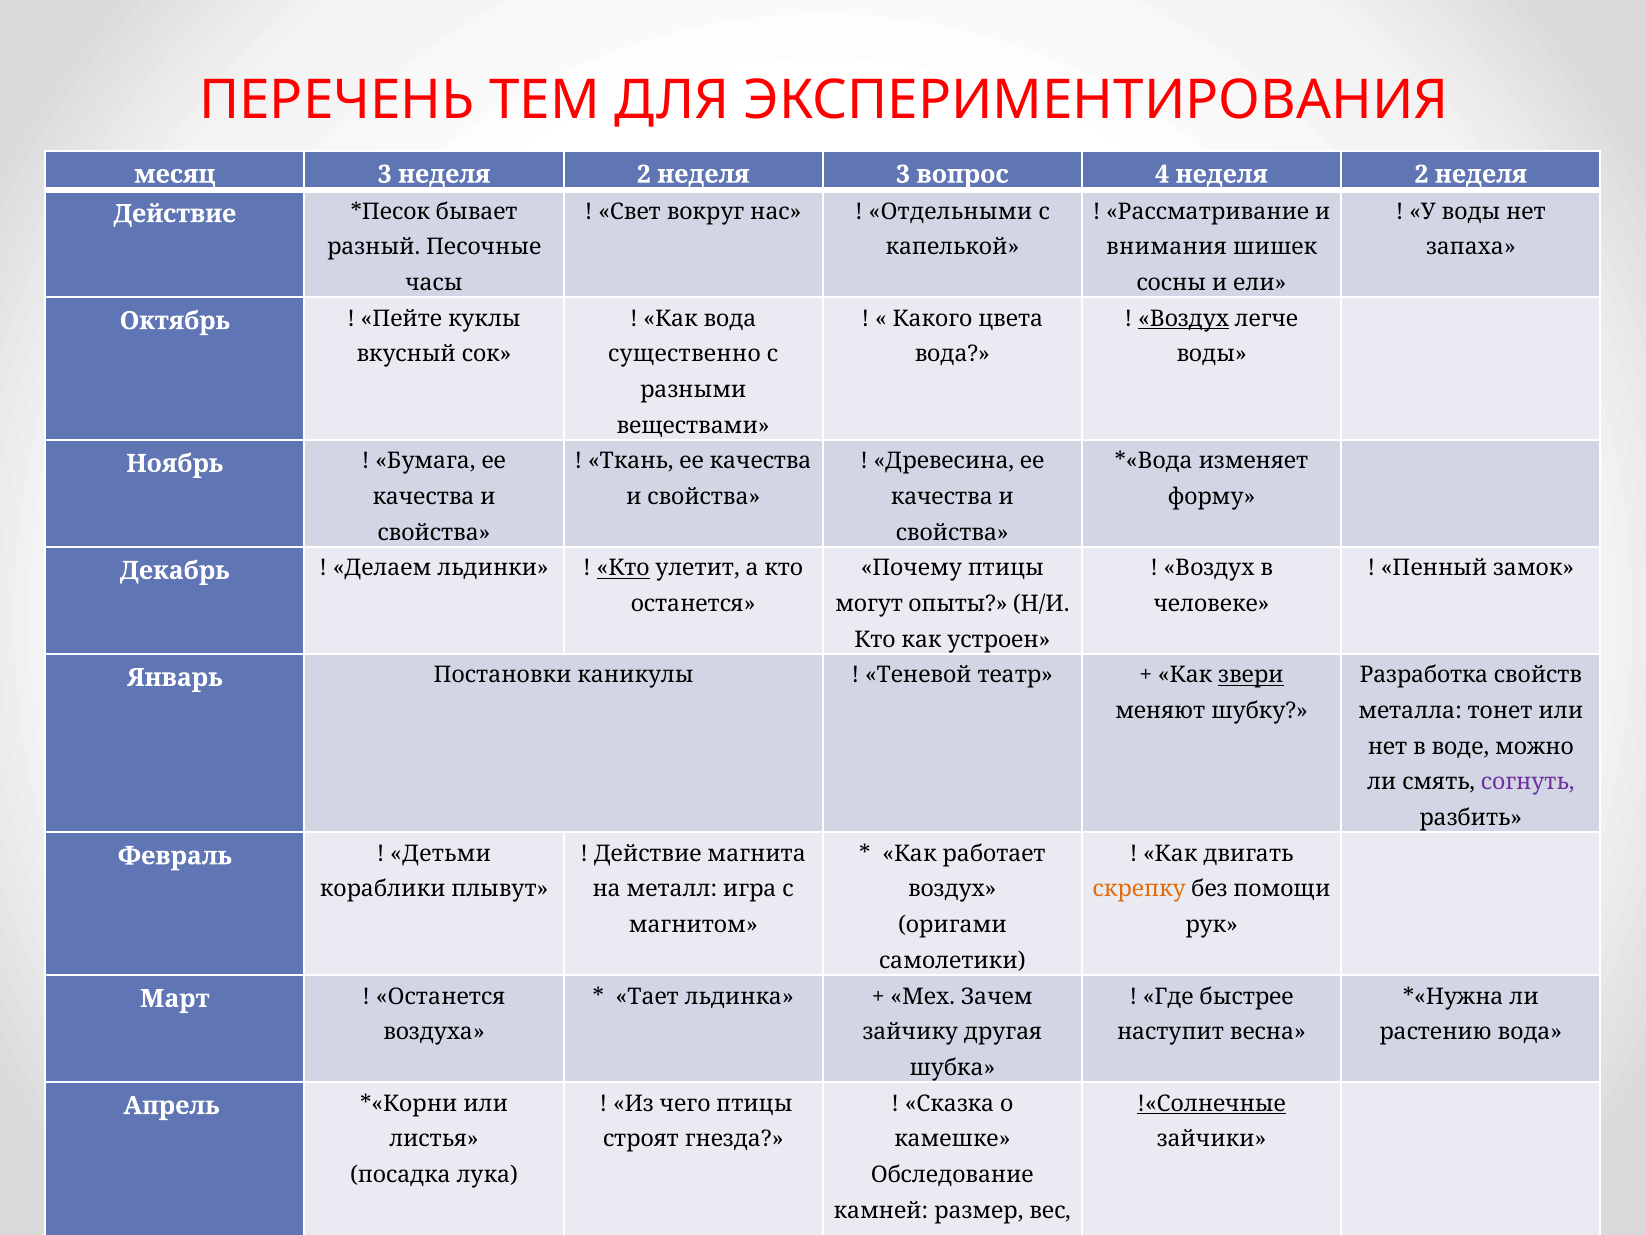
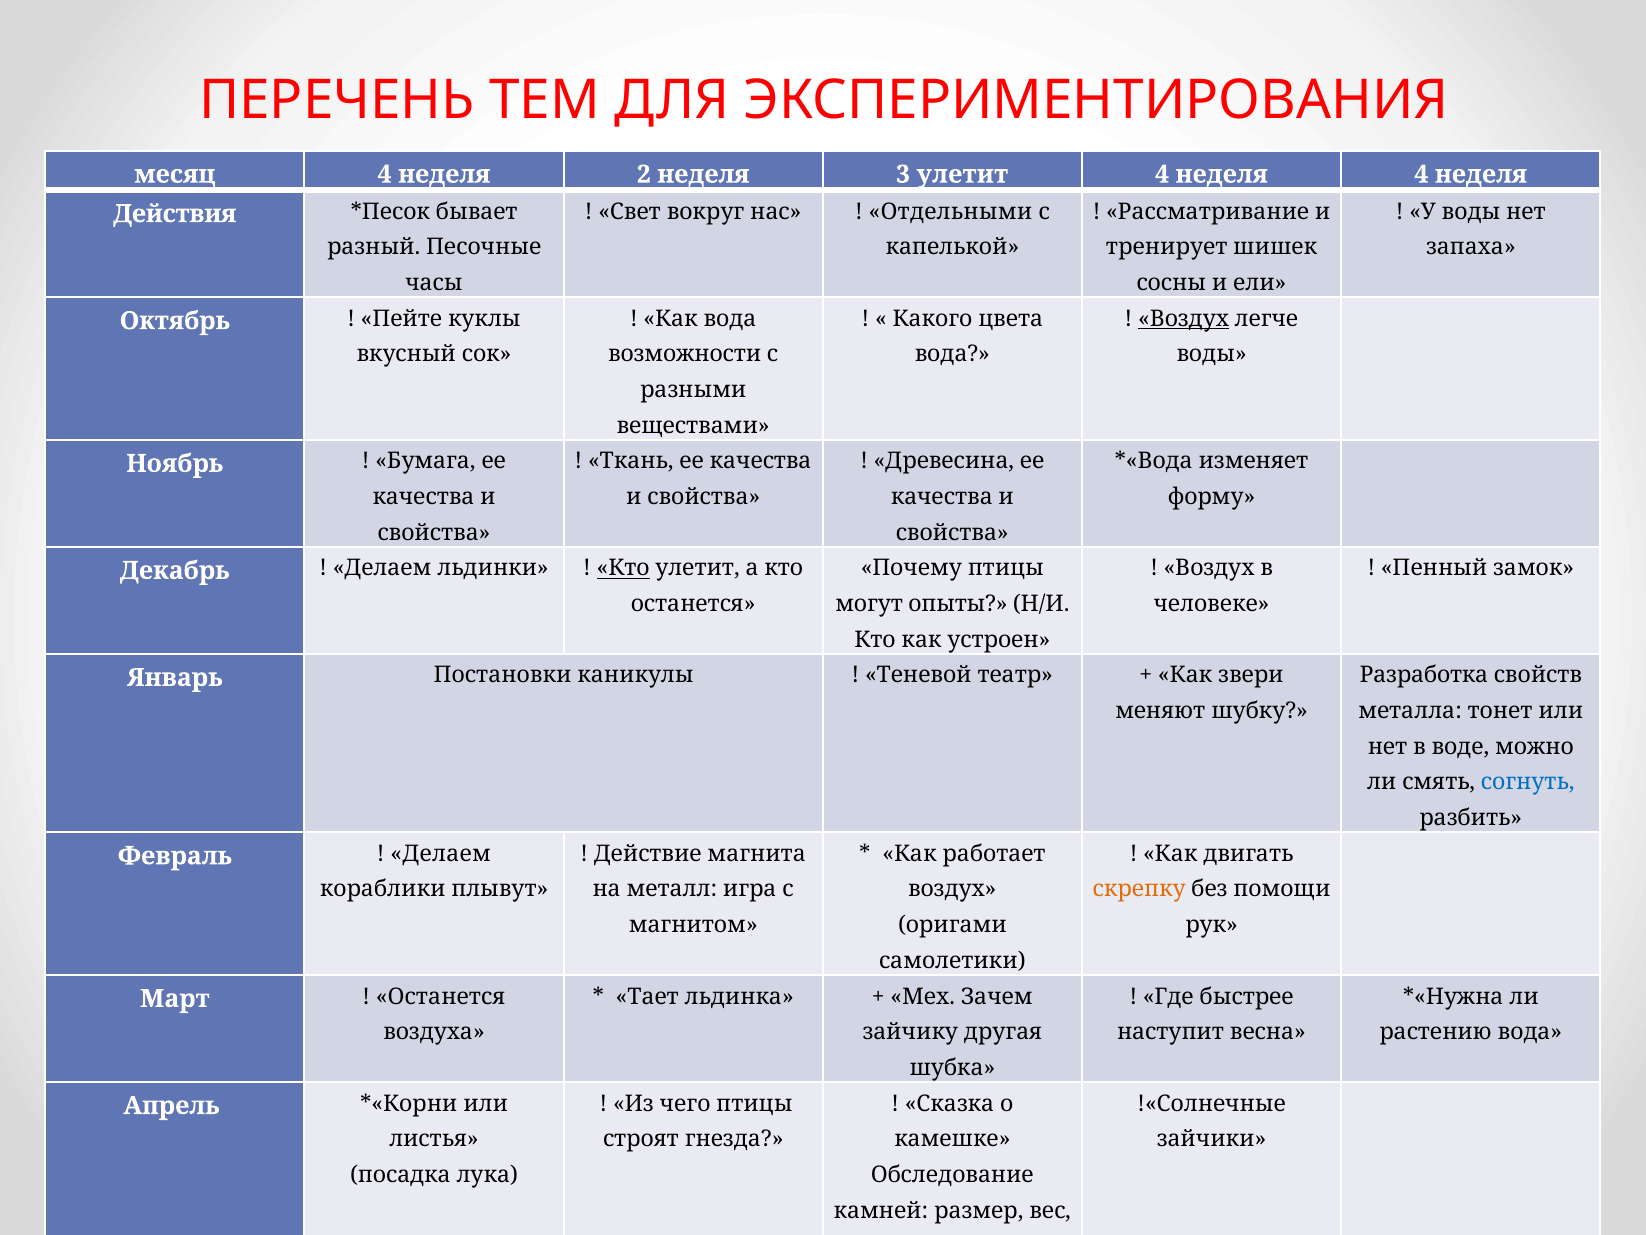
месяц 3: 3 -> 4 (385, 174)
3 вопрос: вопрос -> улетит (962, 174)
4 неделя 2: 2 -> 4 (1421, 174)
Действие: Действие -> Действия (175, 214)
внимания: внимания -> тренирует (1167, 247)
существенно: существенно -> возможности (685, 354)
звери underline: present -> none (1251, 675)
согнуть colour: purple -> blue (1528, 782)
Детьми: Детьми -> Делаем (441, 853)
!«Солнечные underline: present -> none (1212, 1103)
